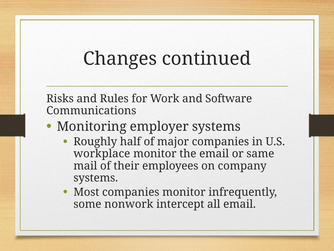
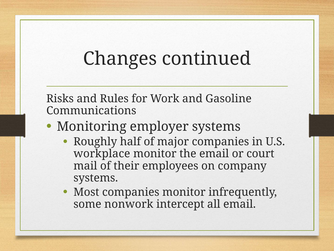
Software: Software -> Gasoline (229, 99)
same: same -> court (260, 153)
